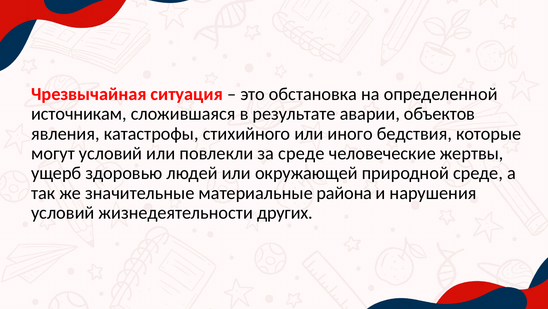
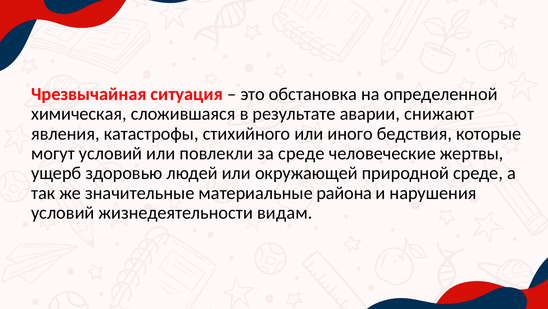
источникам: источникам -> химическая (79, 114)
объектов: объектов -> снижают (439, 114)
других: других -> видам (285, 212)
